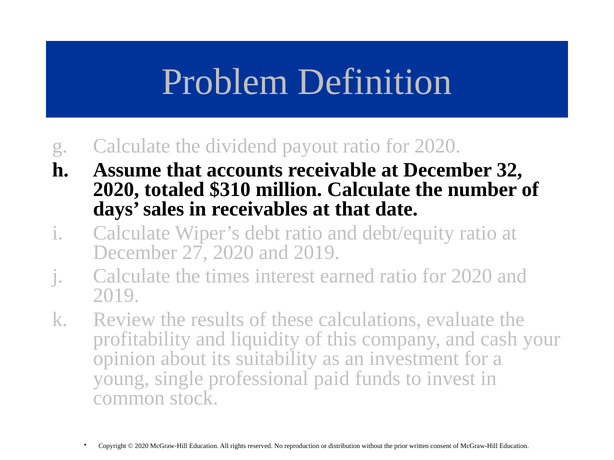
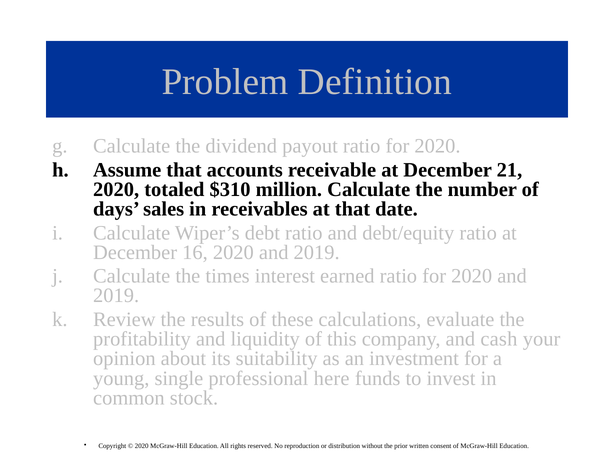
32: 32 -> 21 (509, 170)
27: 27 -> 16 (195, 253)
paid: paid -> here (332, 379)
